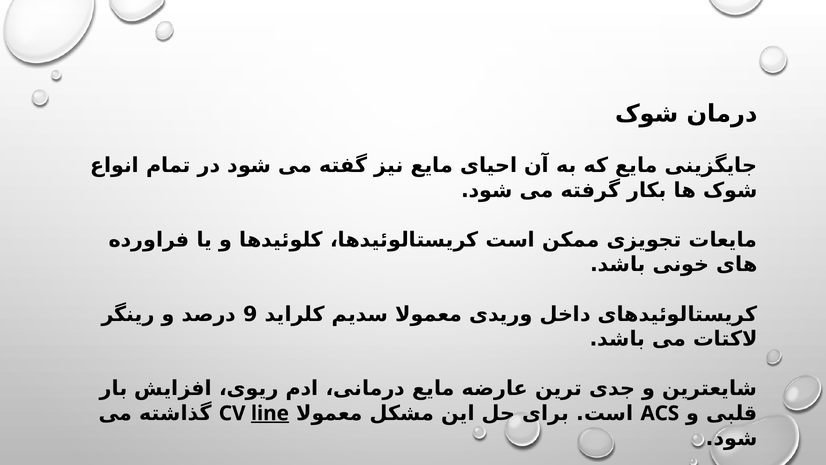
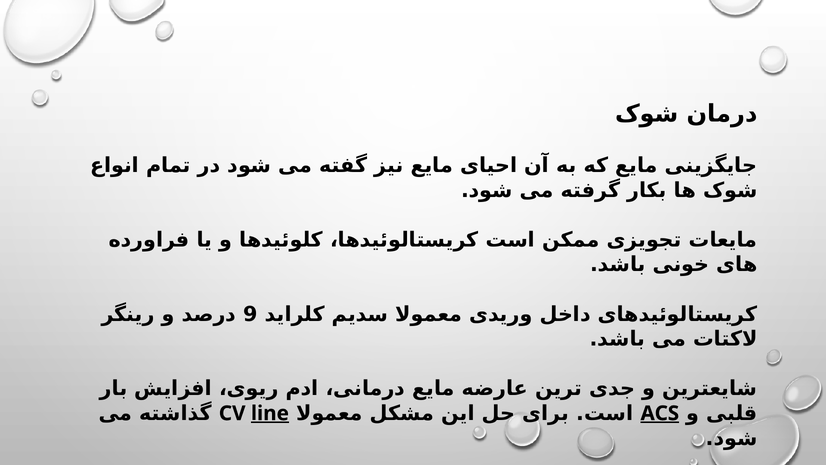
ACS underline: none -> present (660, 413)
